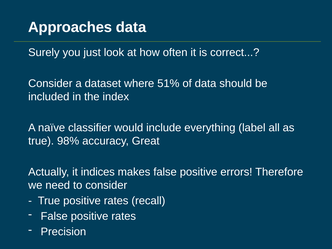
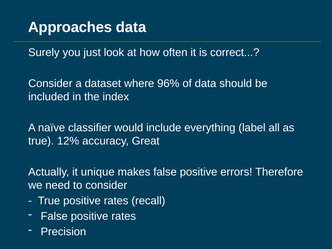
51%: 51% -> 96% (168, 84)
98%: 98% -> 12% (68, 141)
indices: indices -> unique (98, 172)
